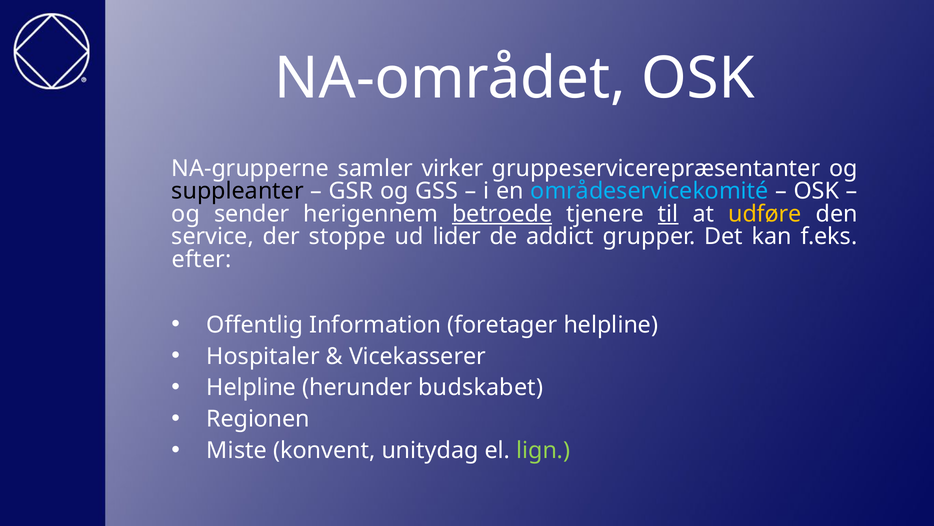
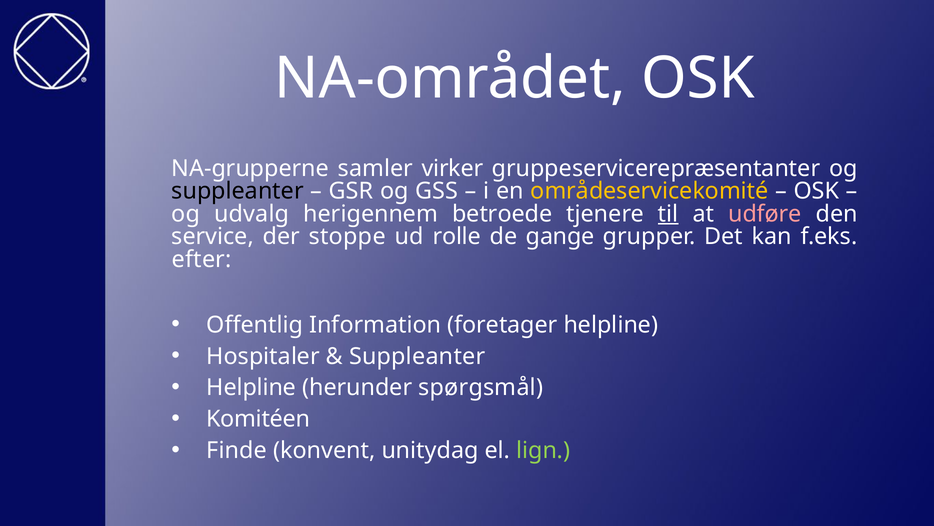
områdeservicekomité colour: light blue -> yellow (649, 191)
sender: sender -> udvalg (252, 214)
betroede underline: present -> none (502, 214)
udføre colour: yellow -> pink (765, 214)
lider: lider -> rolle (457, 236)
addict: addict -> gange (560, 236)
Vicekasserer: Vicekasserer -> Suppleanter (417, 356)
budskabet: budskabet -> spørgsmål (481, 387)
Regionen: Regionen -> Komitéen (258, 419)
Miste: Miste -> Finde (237, 450)
